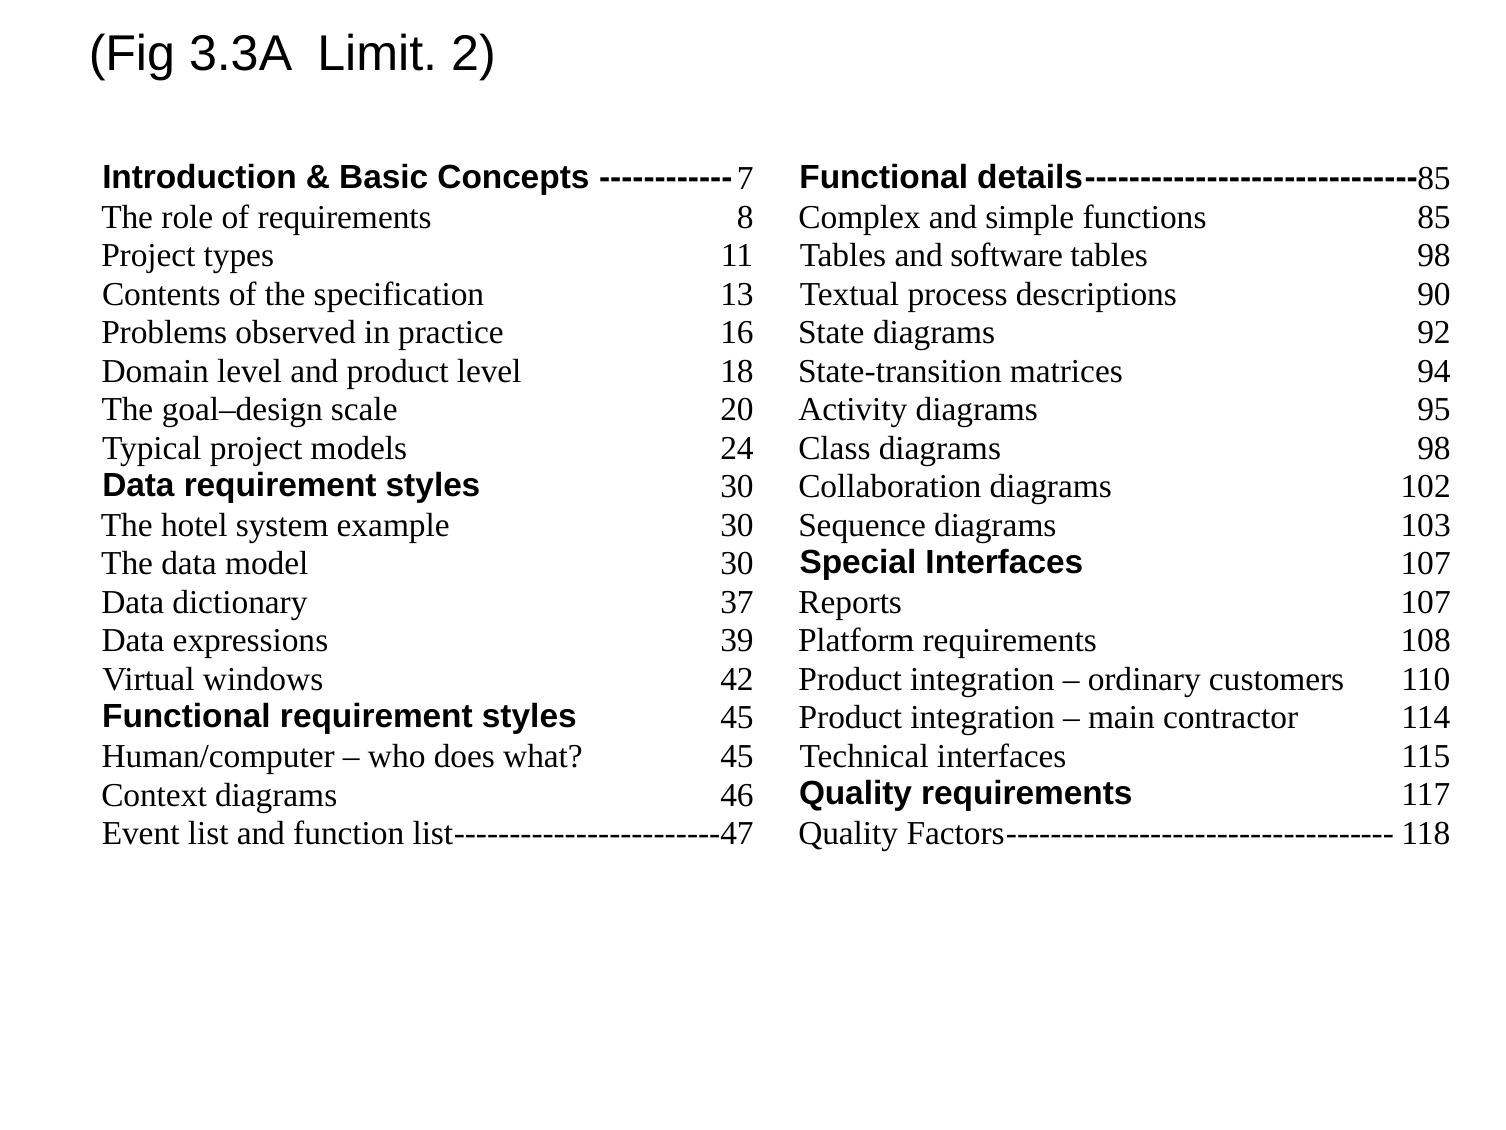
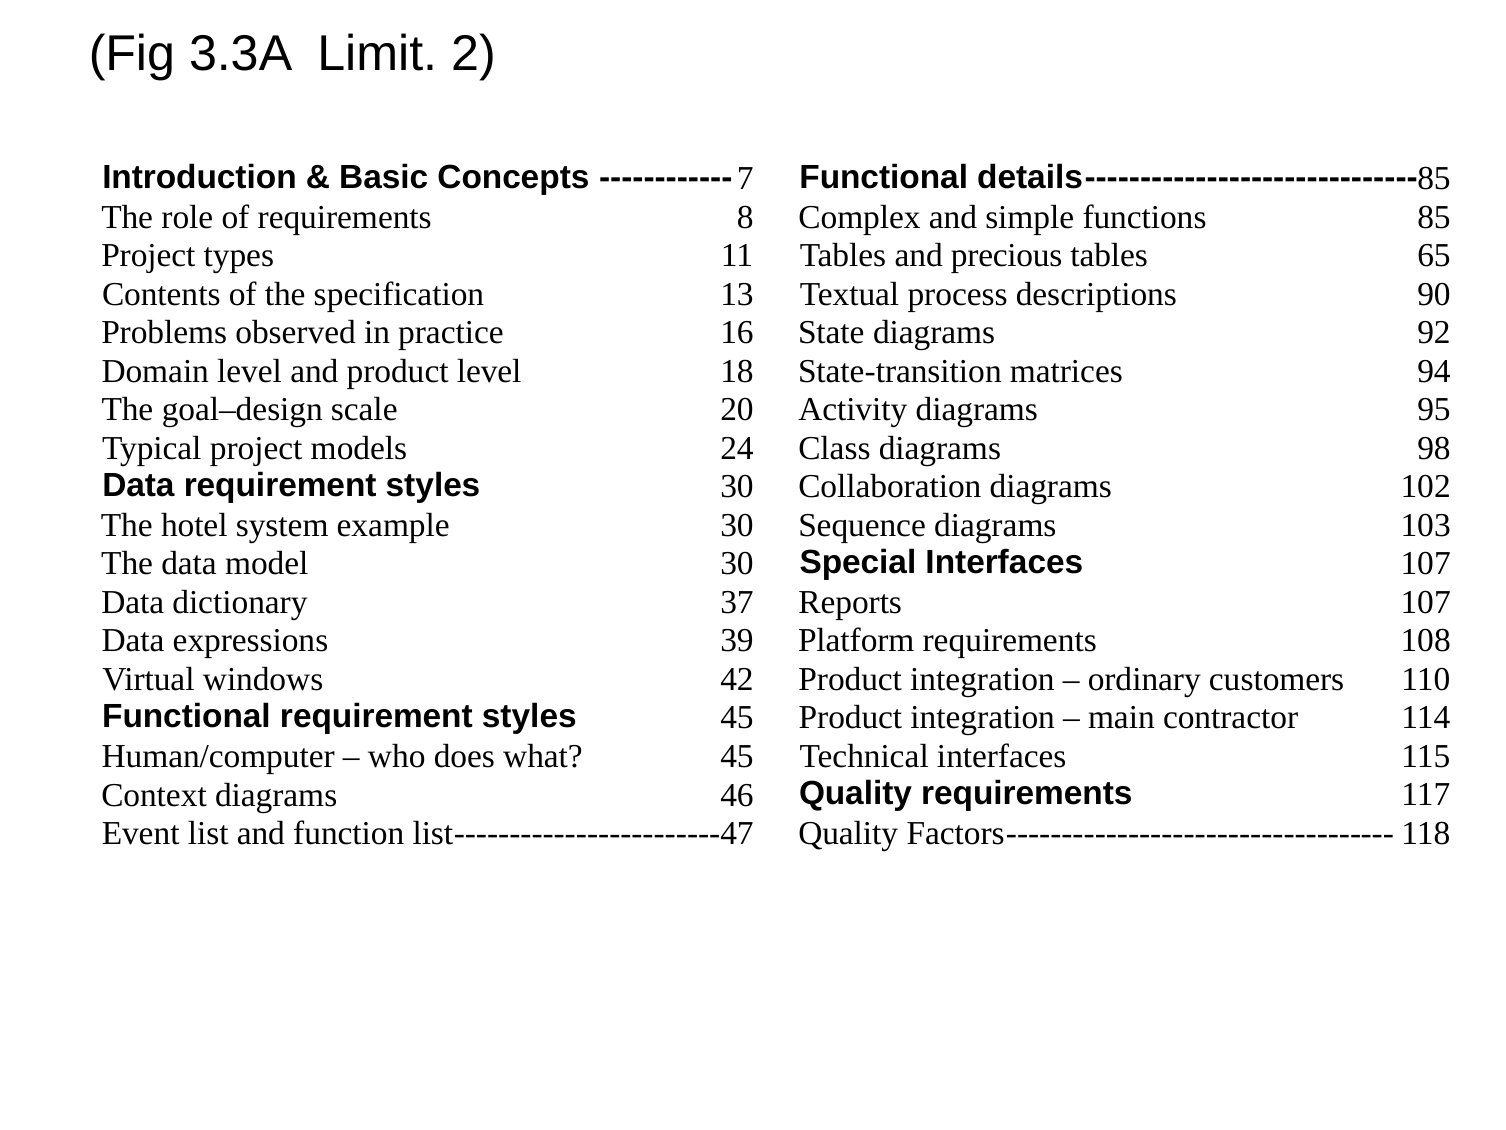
software: software -> precious (1007, 256)
tables 98: 98 -> 65 (1434, 256)
